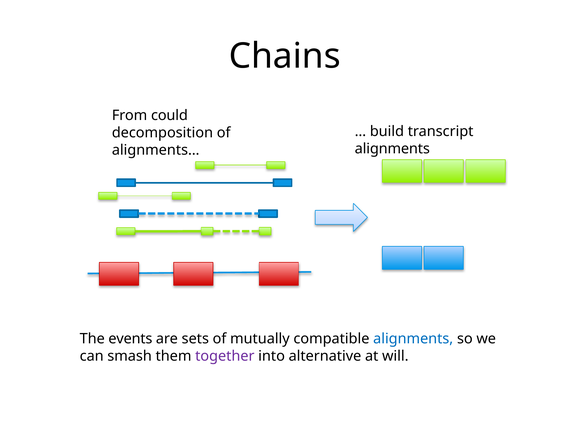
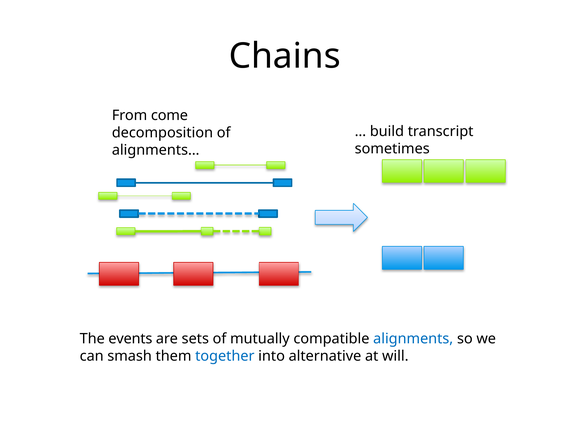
could: could -> come (169, 115)
alignments: alignments -> sometimes (392, 149)
together colour: purple -> blue (225, 356)
